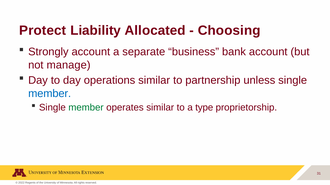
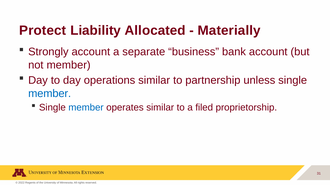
Choosing: Choosing -> Materially (229, 30)
not manage: manage -> member (69, 65)
member colour: green -> blue (86, 108)
type: type -> filed (204, 108)
